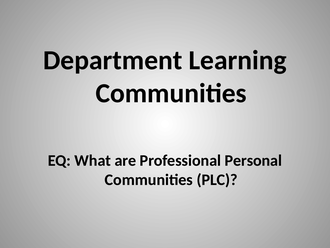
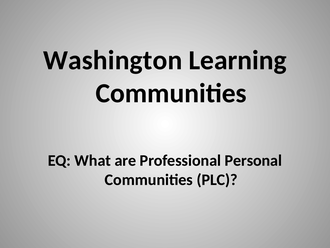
Department: Department -> Washington (113, 60)
